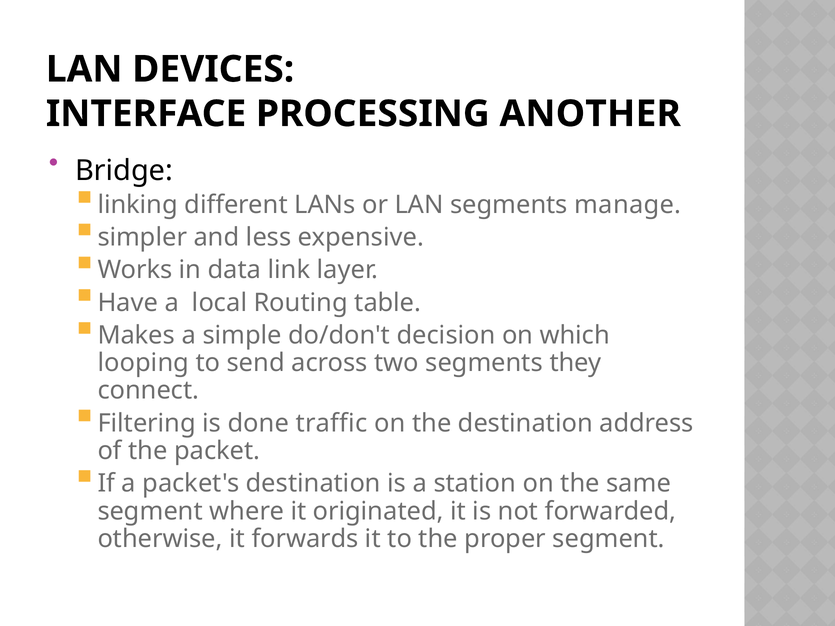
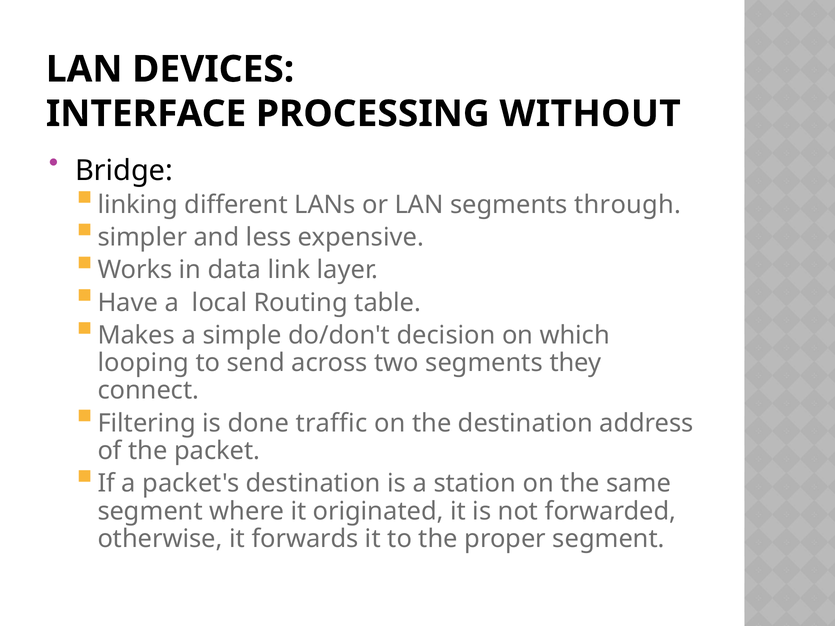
ANOTHER: ANOTHER -> WITHOUT (590, 114)
manage: manage -> through (628, 205)
